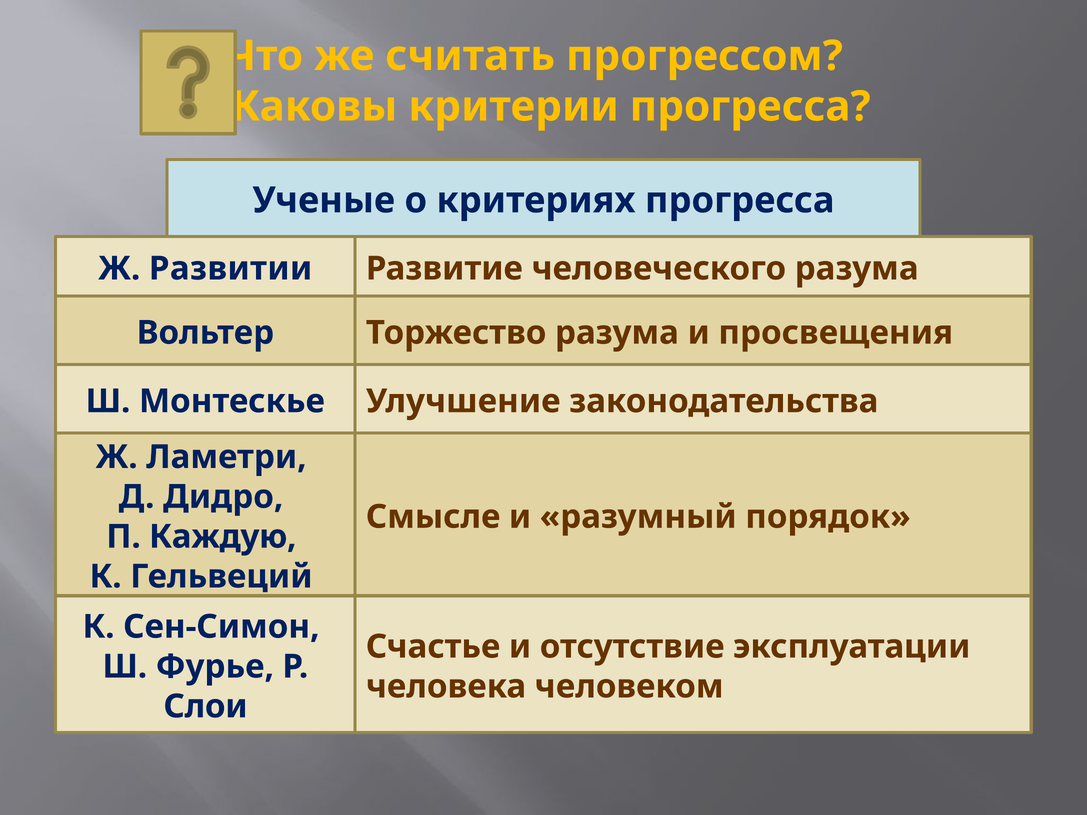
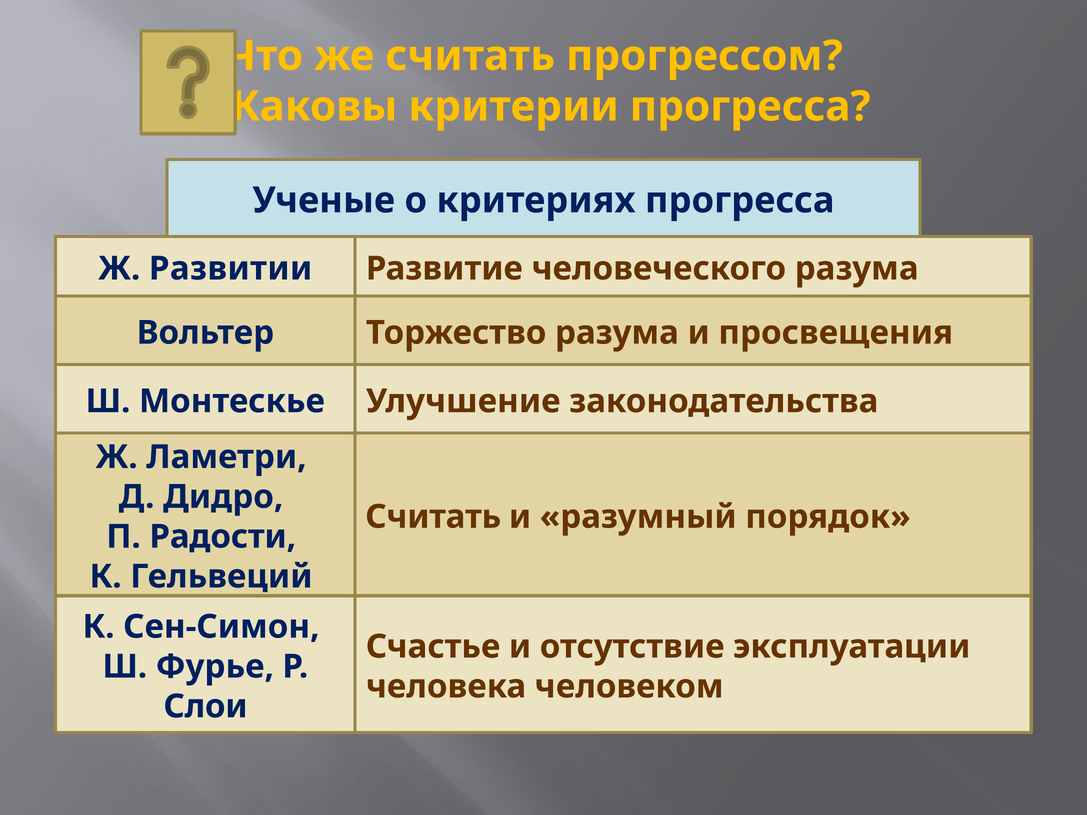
Смысле: Смысле -> Считать (433, 517)
Каждую: Каждую -> Радости (223, 537)
